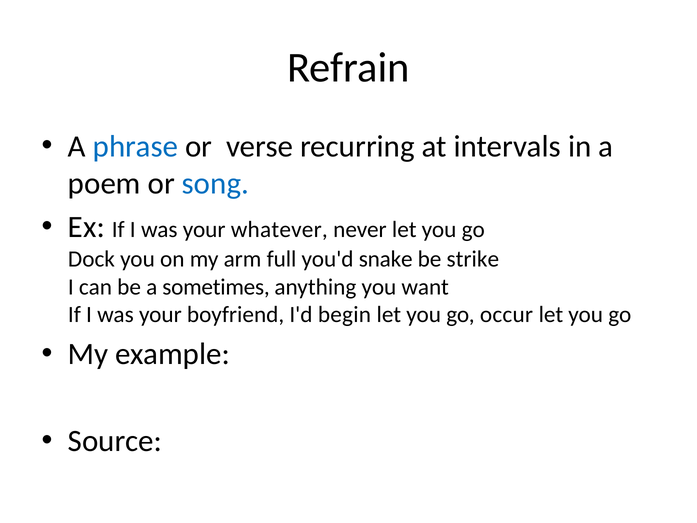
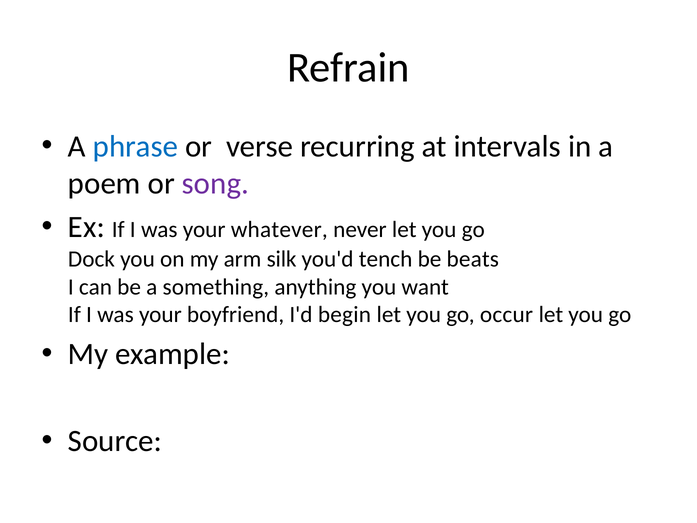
song colour: blue -> purple (215, 183)
full: full -> silk (282, 259)
snake: snake -> tench (386, 259)
strike: strike -> beats (473, 259)
sometimes: sometimes -> something (216, 287)
